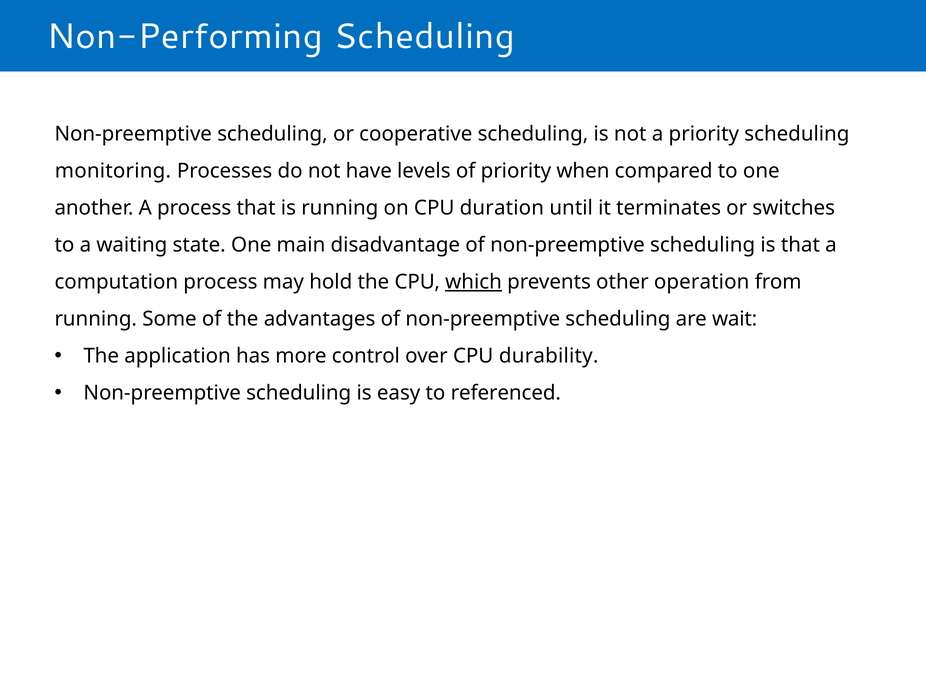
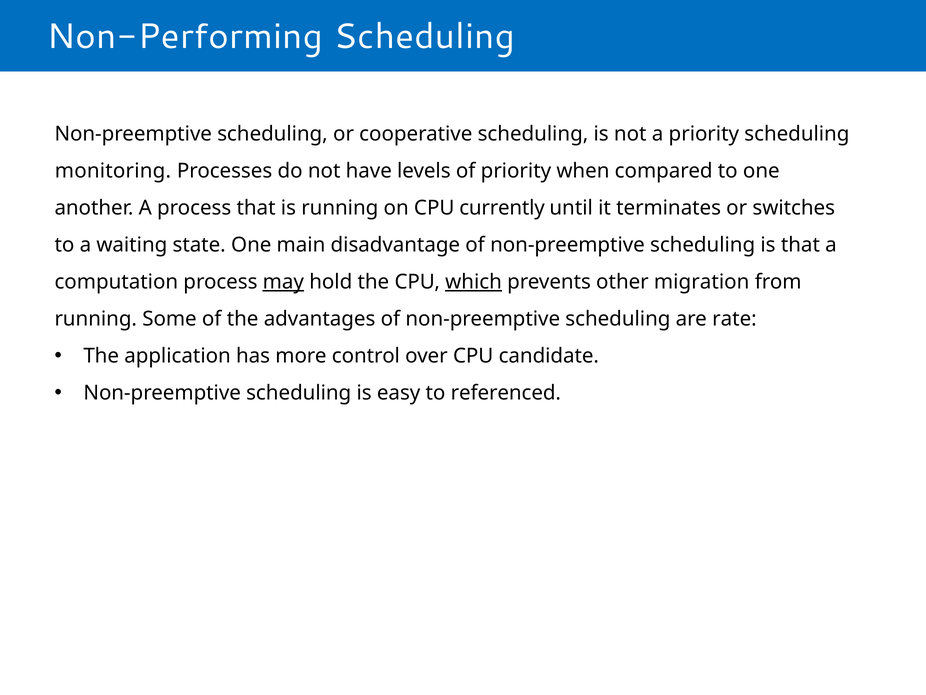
duration: duration -> currently (502, 208)
may underline: none -> present (283, 282)
operation: operation -> migration (702, 282)
wait: wait -> rate (734, 319)
durability: durability -> candidate (549, 356)
